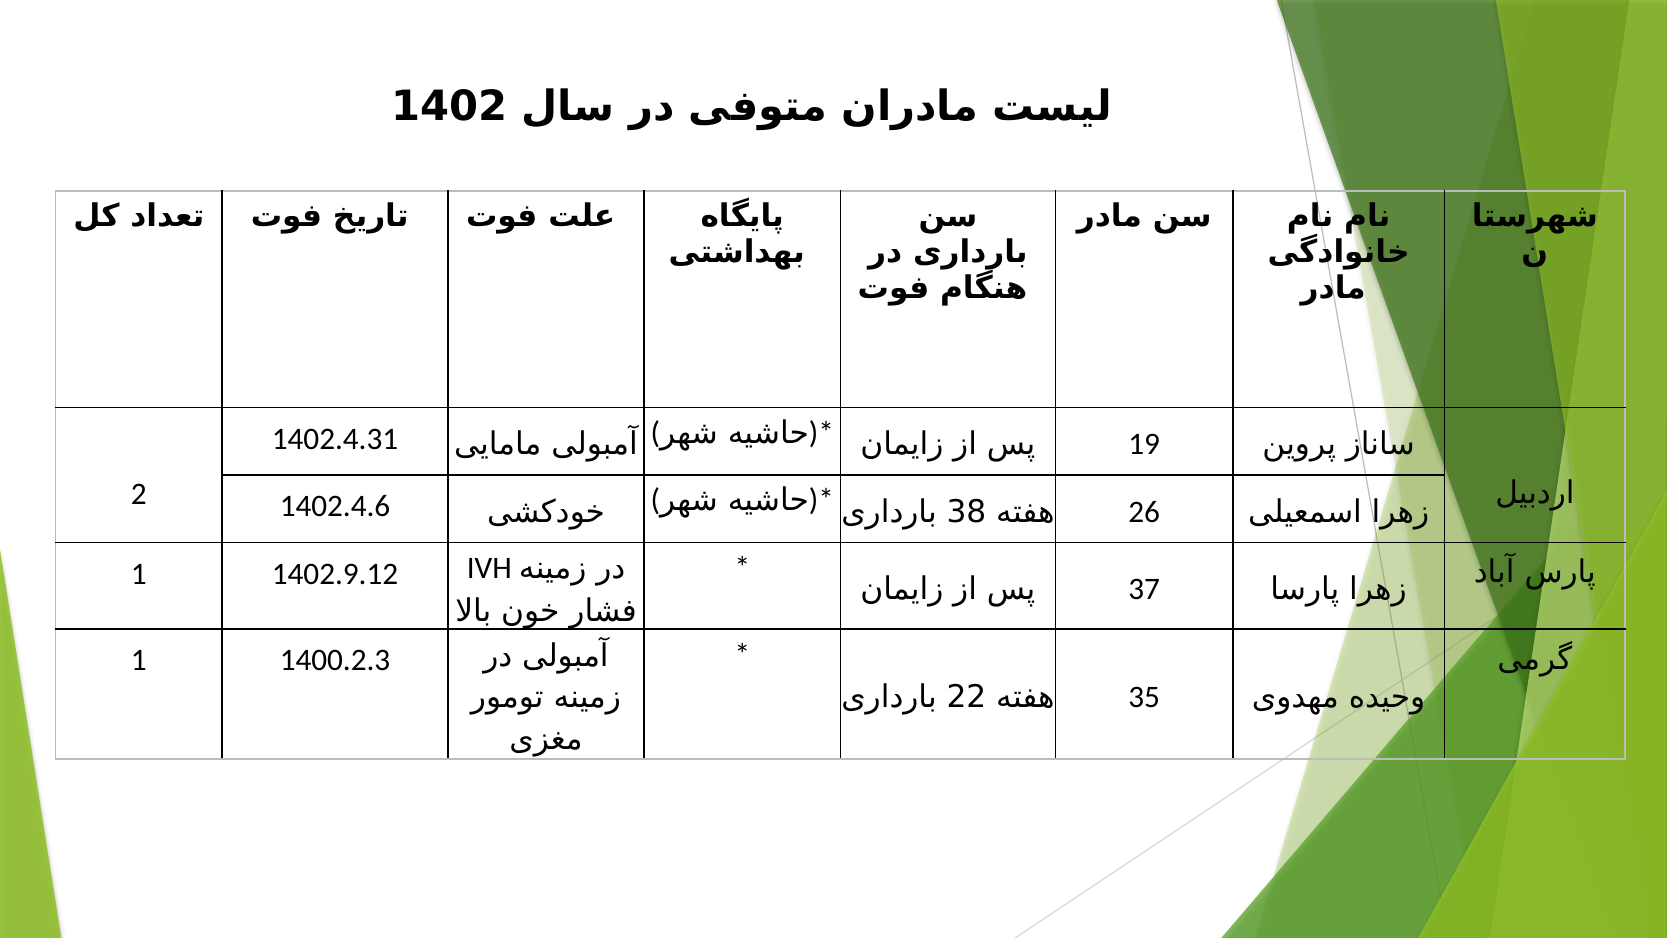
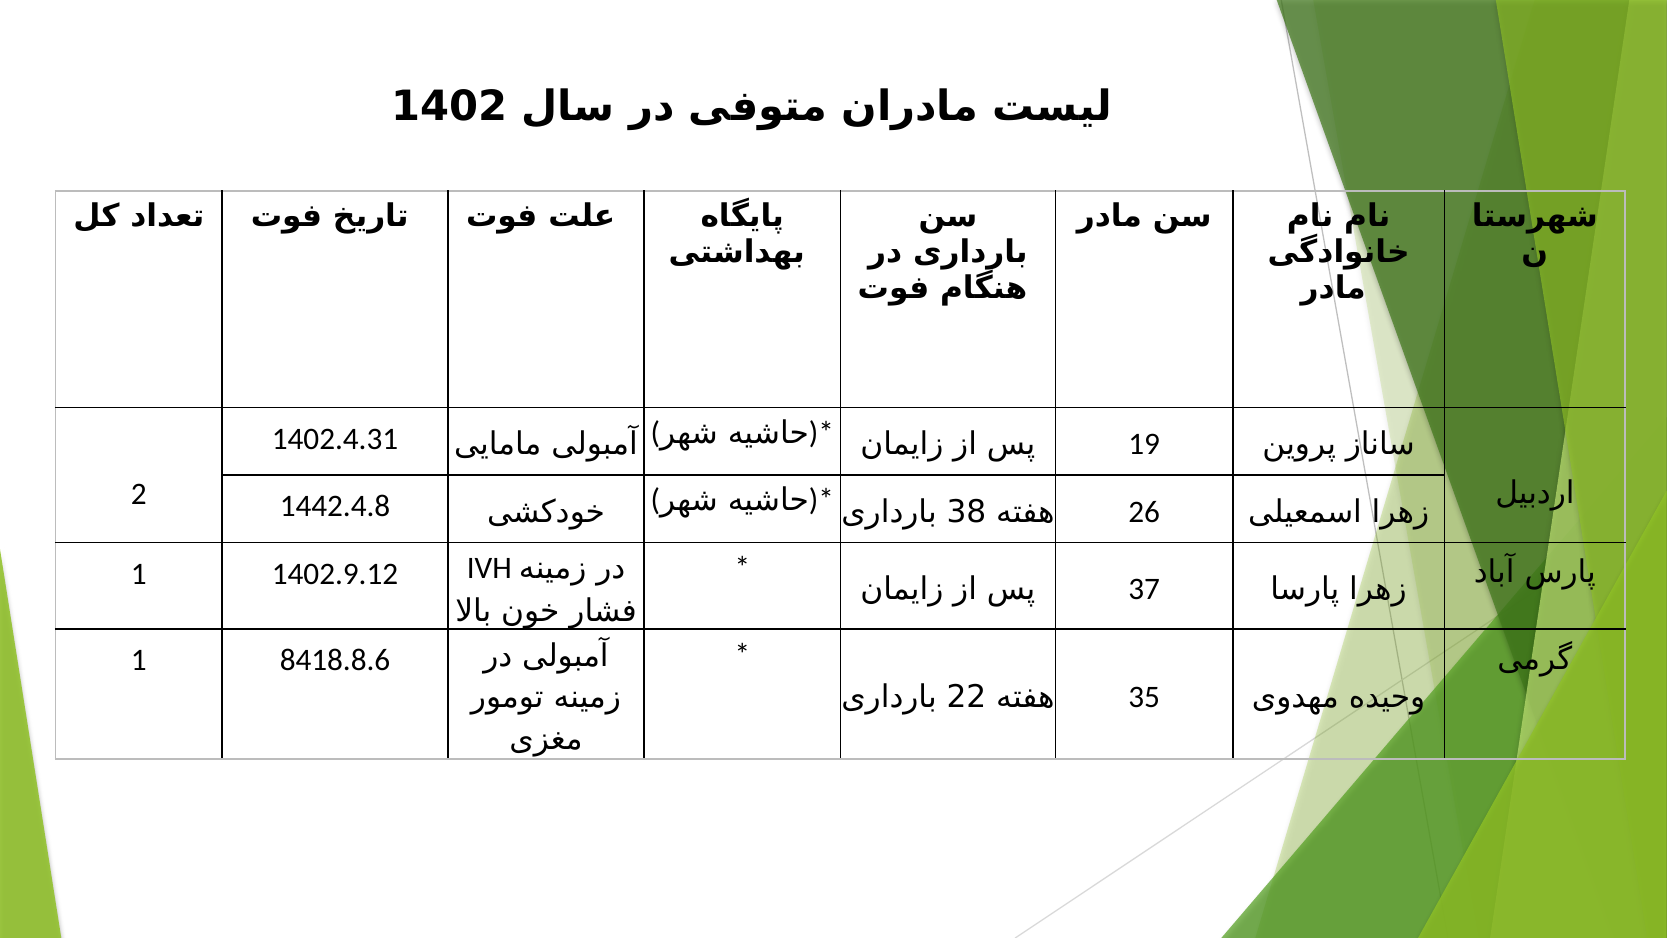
1402.4.6: 1402.4.6 -> 1442.4.8 (335, 506)
1400.2.3: 1400.2.3 -> 8418.8.6 (335, 660)
